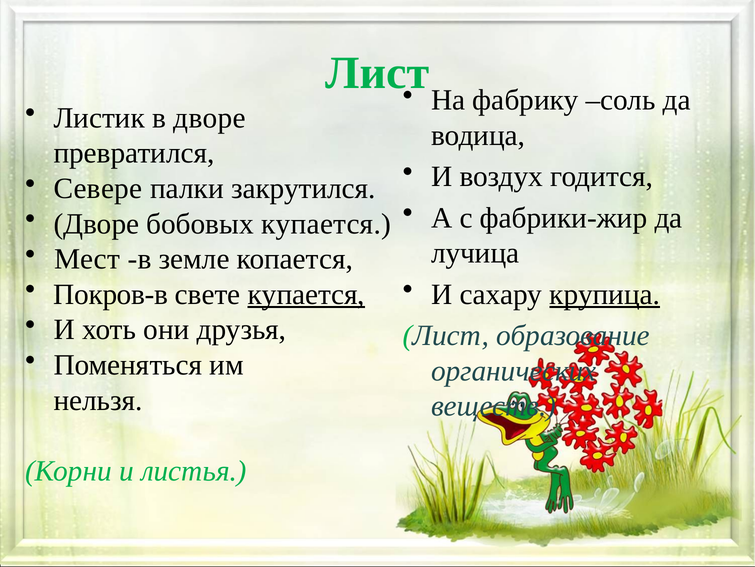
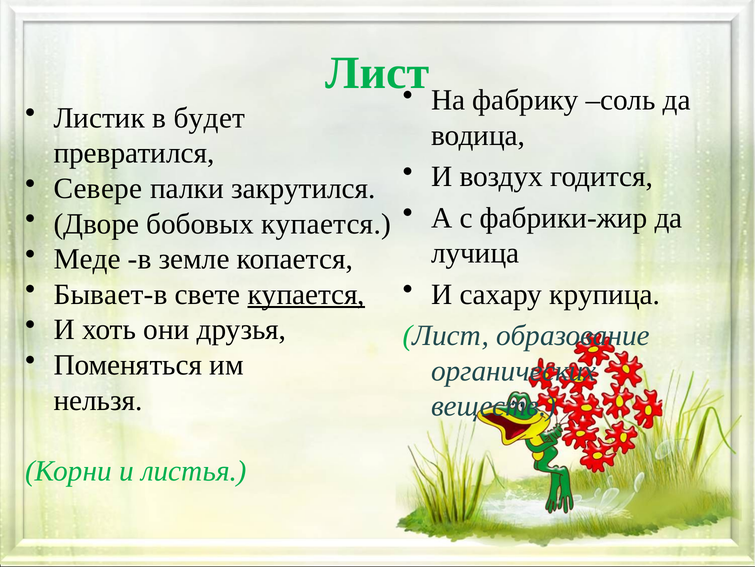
в дворе: дворе -> будет (209, 118)
Мест: Мест -> Меде (87, 259)
Покров-в: Покров-в -> Бывает-в (111, 294)
крупица underline: present -> none (605, 294)
